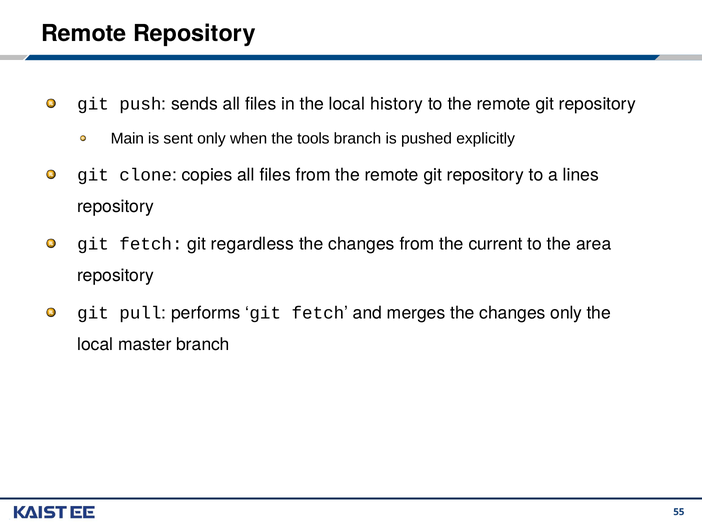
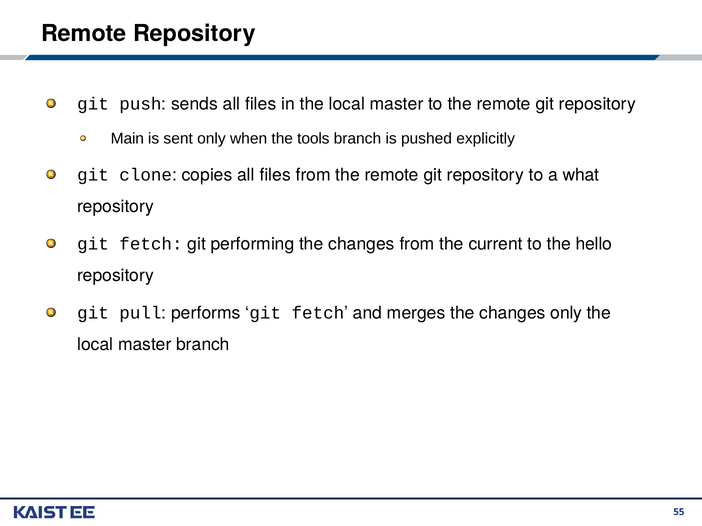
in the local history: history -> master (397, 104)
lines: lines -> what (581, 175)
regardless: regardless -> performing (253, 244)
area: area -> hello (594, 244)
